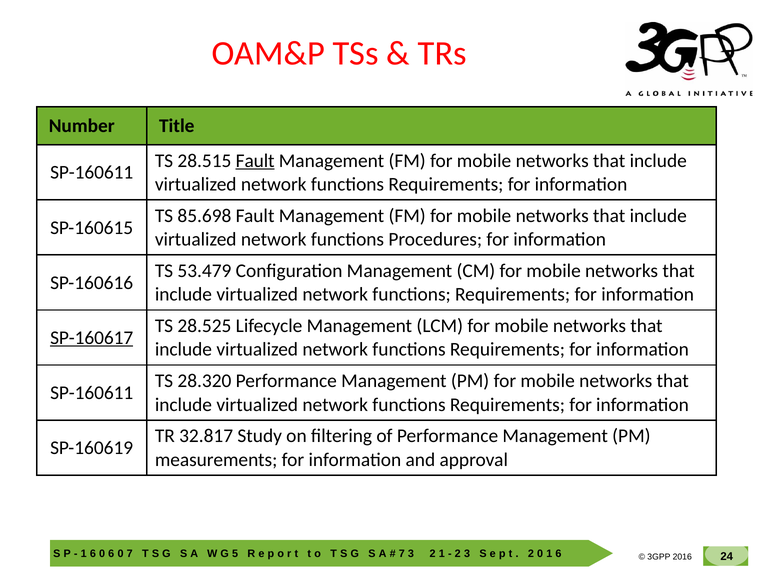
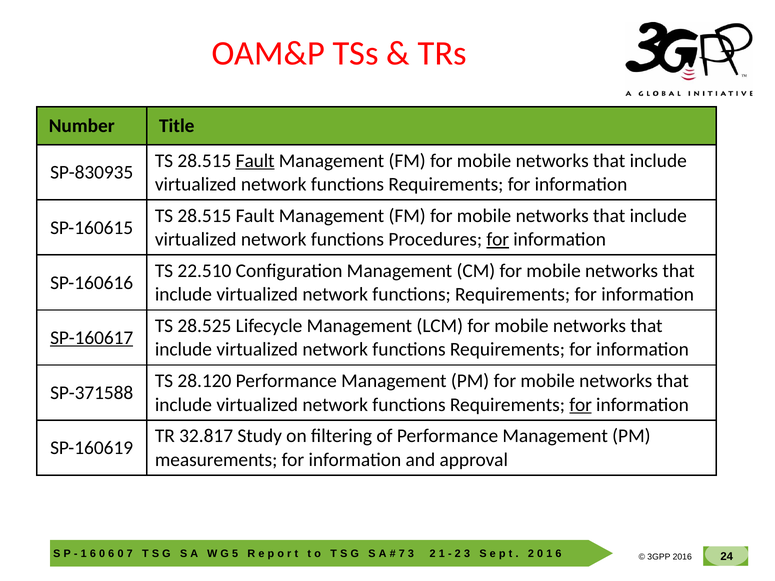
SP-160611: SP-160611 -> SP-830935 (92, 173)
85.698: 85.698 -> 28.515 (204, 216)
for underline: none -> present (498, 240)
53.479: 53.479 -> 22.510 (204, 271)
28.320: 28.320 -> 28.120 (204, 381)
SP-160611: SP-160611 -> SP-371588 (92, 393)
for underline: none -> present (581, 405)
